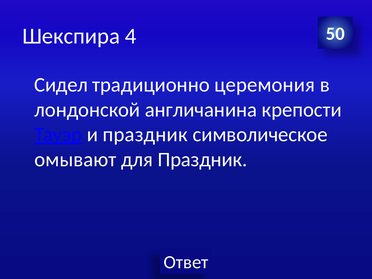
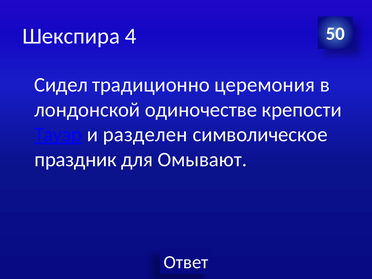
англичанина: англичанина -> одиночестве (201, 110)
и праздник: праздник -> разделен (145, 134)
омывают: омывают -> праздник (76, 160)
для Праздник: Праздник -> Омывают (202, 160)
